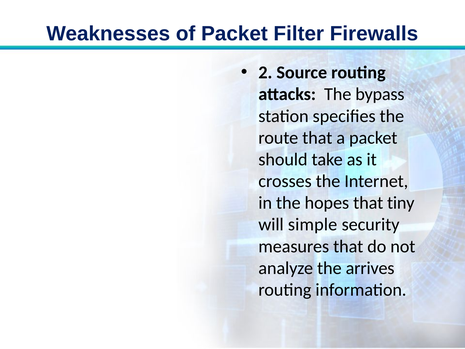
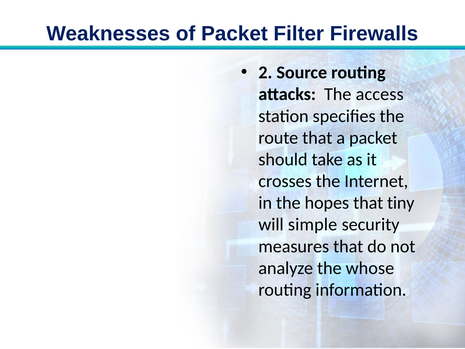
bypass: bypass -> access (380, 94)
arrives: arrives -> whose (370, 268)
